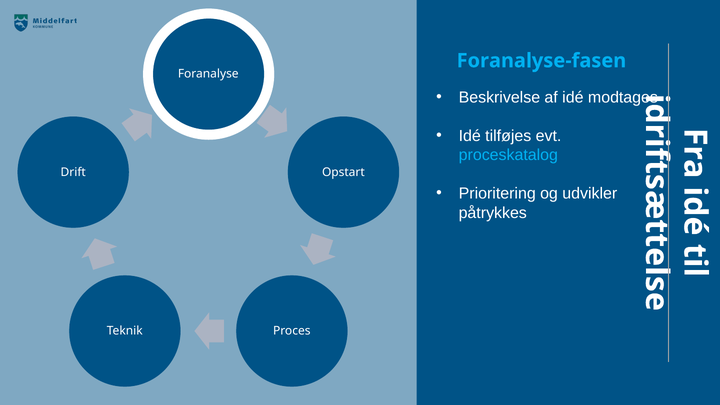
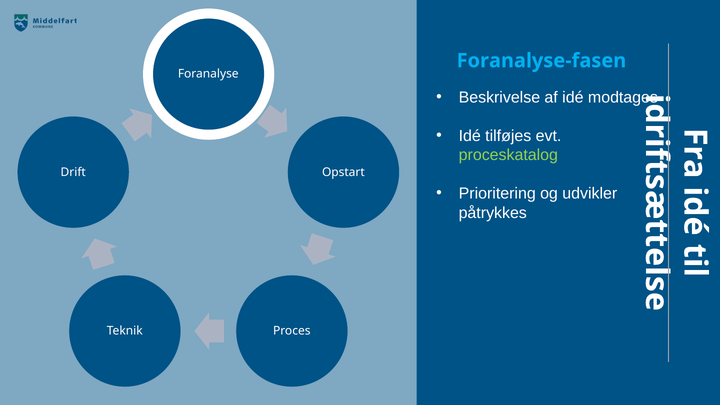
proceskatalog colour: light blue -> light green (508, 155)
